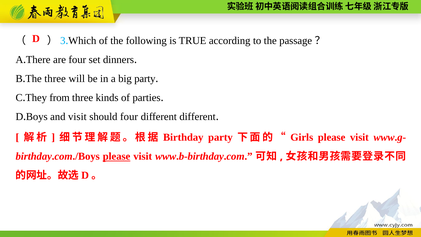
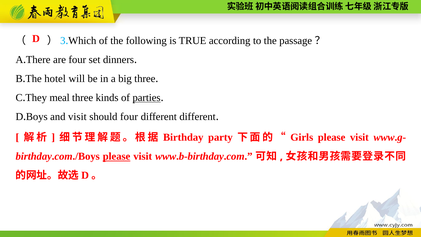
The three: three -> hotel (55, 79)
big party: party -> three (145, 79)
from: from -> meal (60, 98)
parties underline: none -> present (147, 98)
